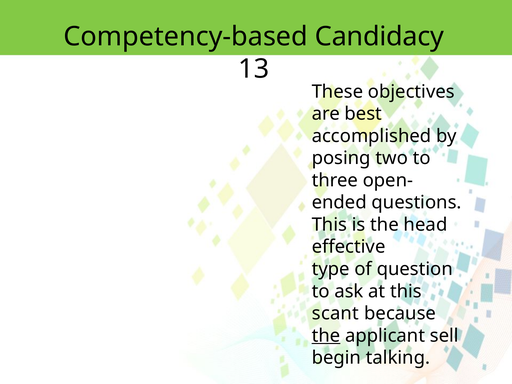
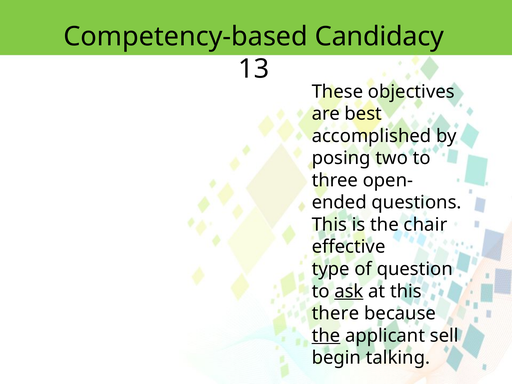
head: head -> chair (426, 225)
ask underline: none -> present (349, 291)
scant: scant -> there (335, 313)
